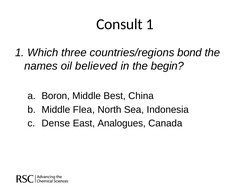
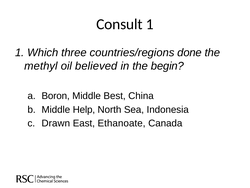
bond: bond -> done (190, 52)
names: names -> methyl (41, 66)
Flea: Flea -> Help (84, 109)
Dense: Dense -> Drawn (56, 123)
Analogues: Analogues -> Ethanoate (122, 123)
